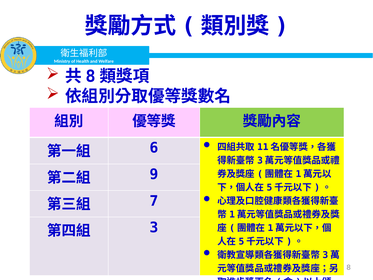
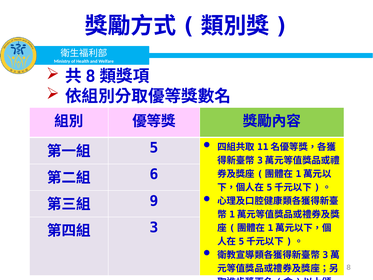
6: 6 -> 5 (154, 148)
9: 9 -> 6 (154, 174)
7: 7 -> 9 (154, 201)
